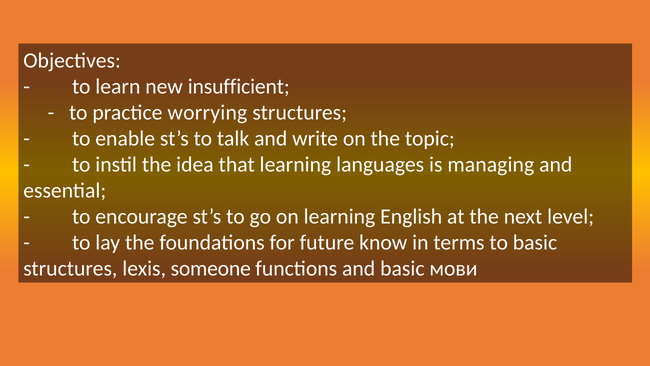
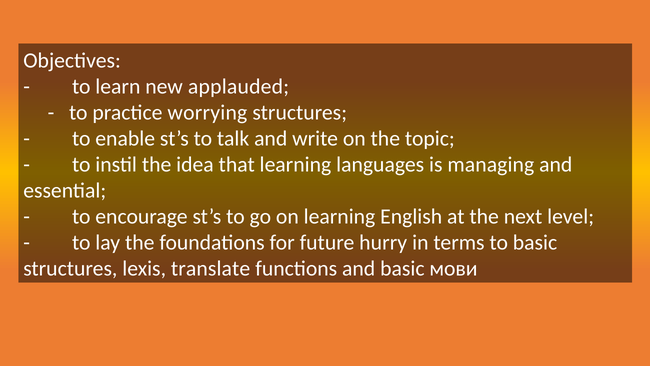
insufficient: insufficient -> applauded (239, 86)
know: know -> hurry (383, 242)
someone: someone -> translate (211, 268)
